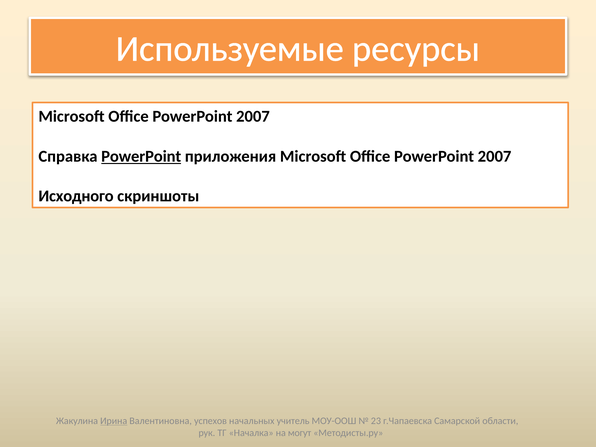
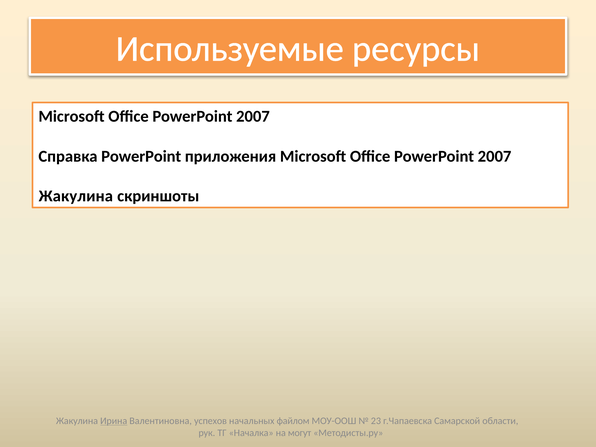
PowerPoint underline: present -> none (141, 156)
Исходного: Исходного -> Жакулина (76, 196)
учитель: учитель -> файлом (293, 421)
